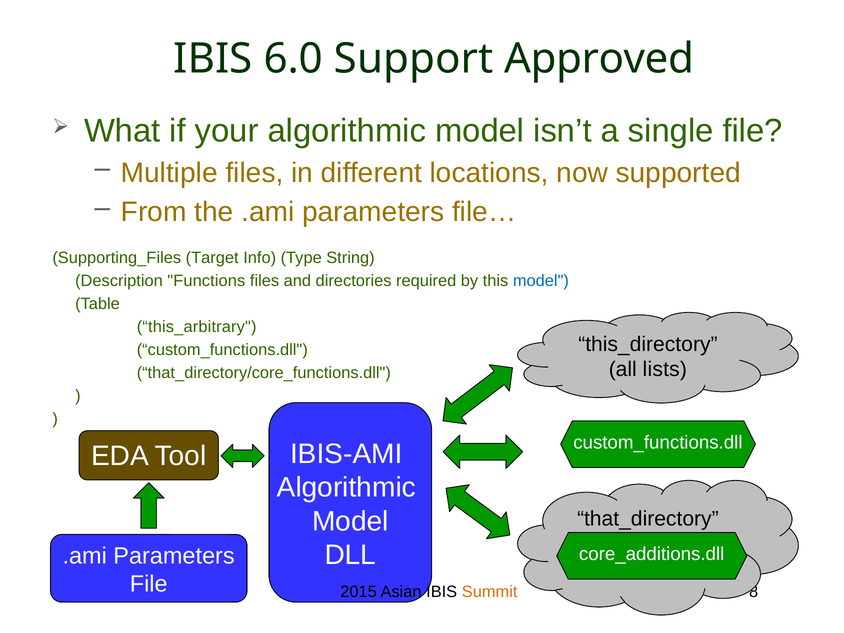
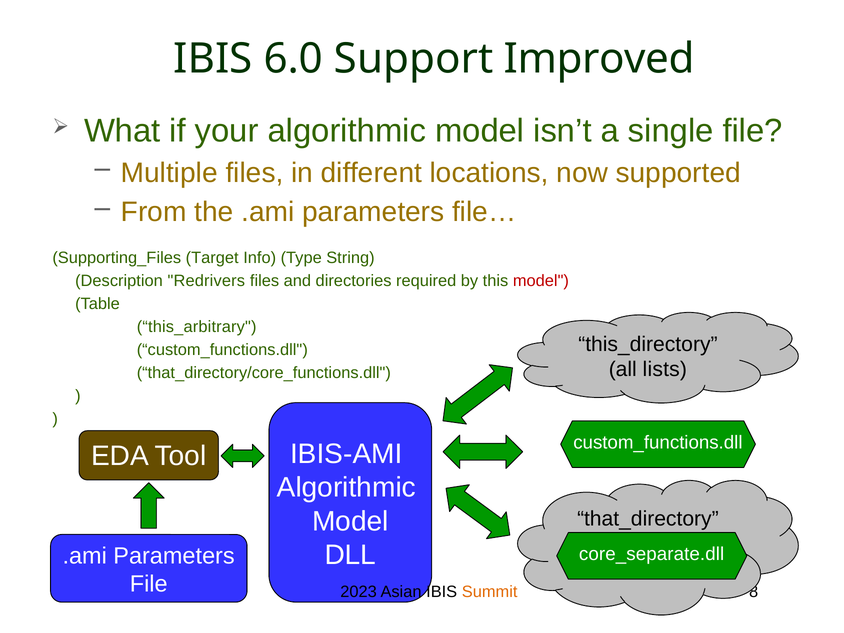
Approved: Approved -> Improved (599, 59)
Functions: Functions -> Redrivers (206, 281)
model colour: blue -> red (541, 281)
core_additions.dll: core_additions.dll -> core_separate.dll (652, 554)
2015: 2015 -> 2023 (359, 592)
